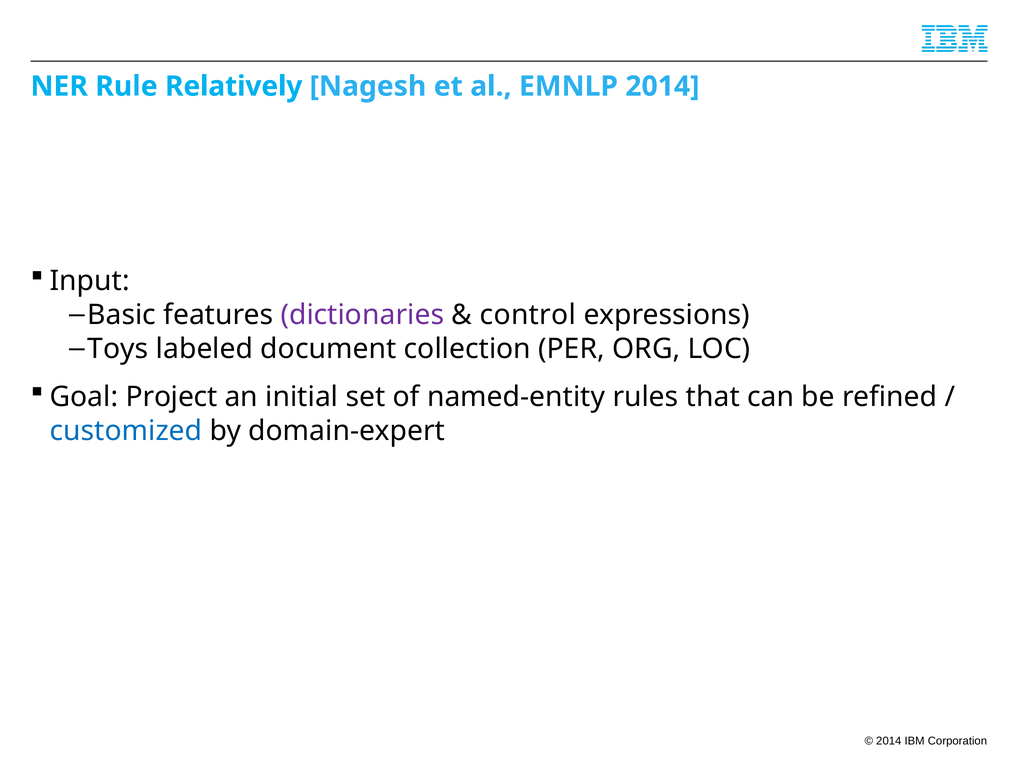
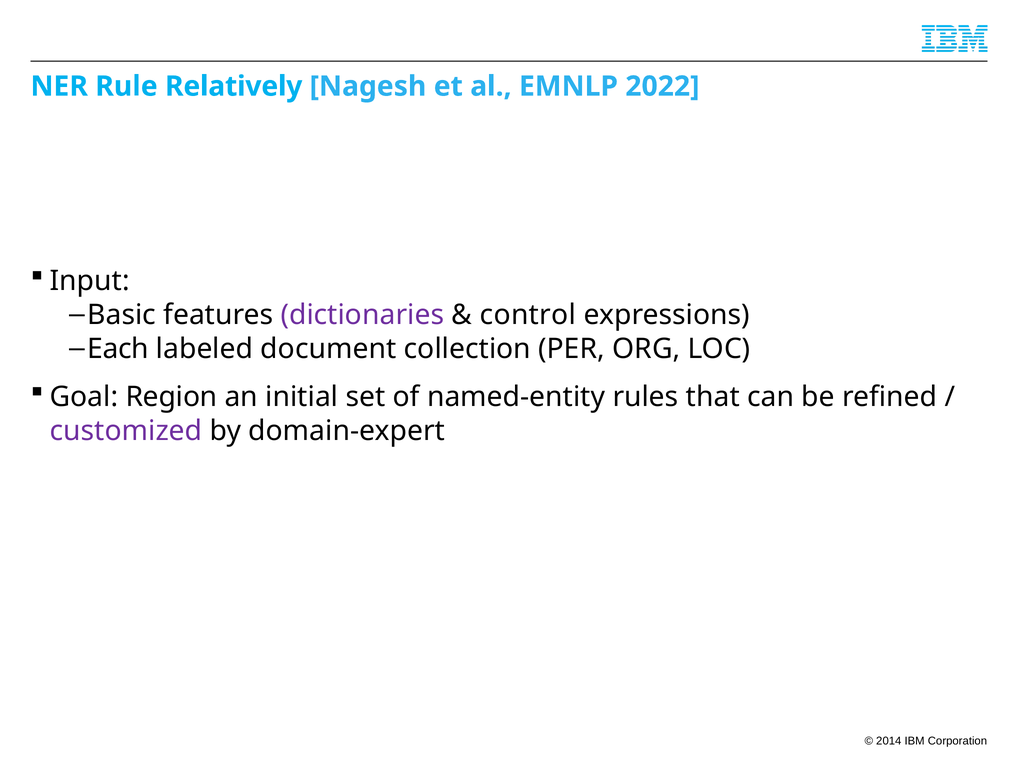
EMNLP 2014: 2014 -> 2022 (662, 86)
Toys: Toys -> Each (118, 349)
Project: Project -> Region (171, 397)
customized colour: blue -> purple (126, 431)
